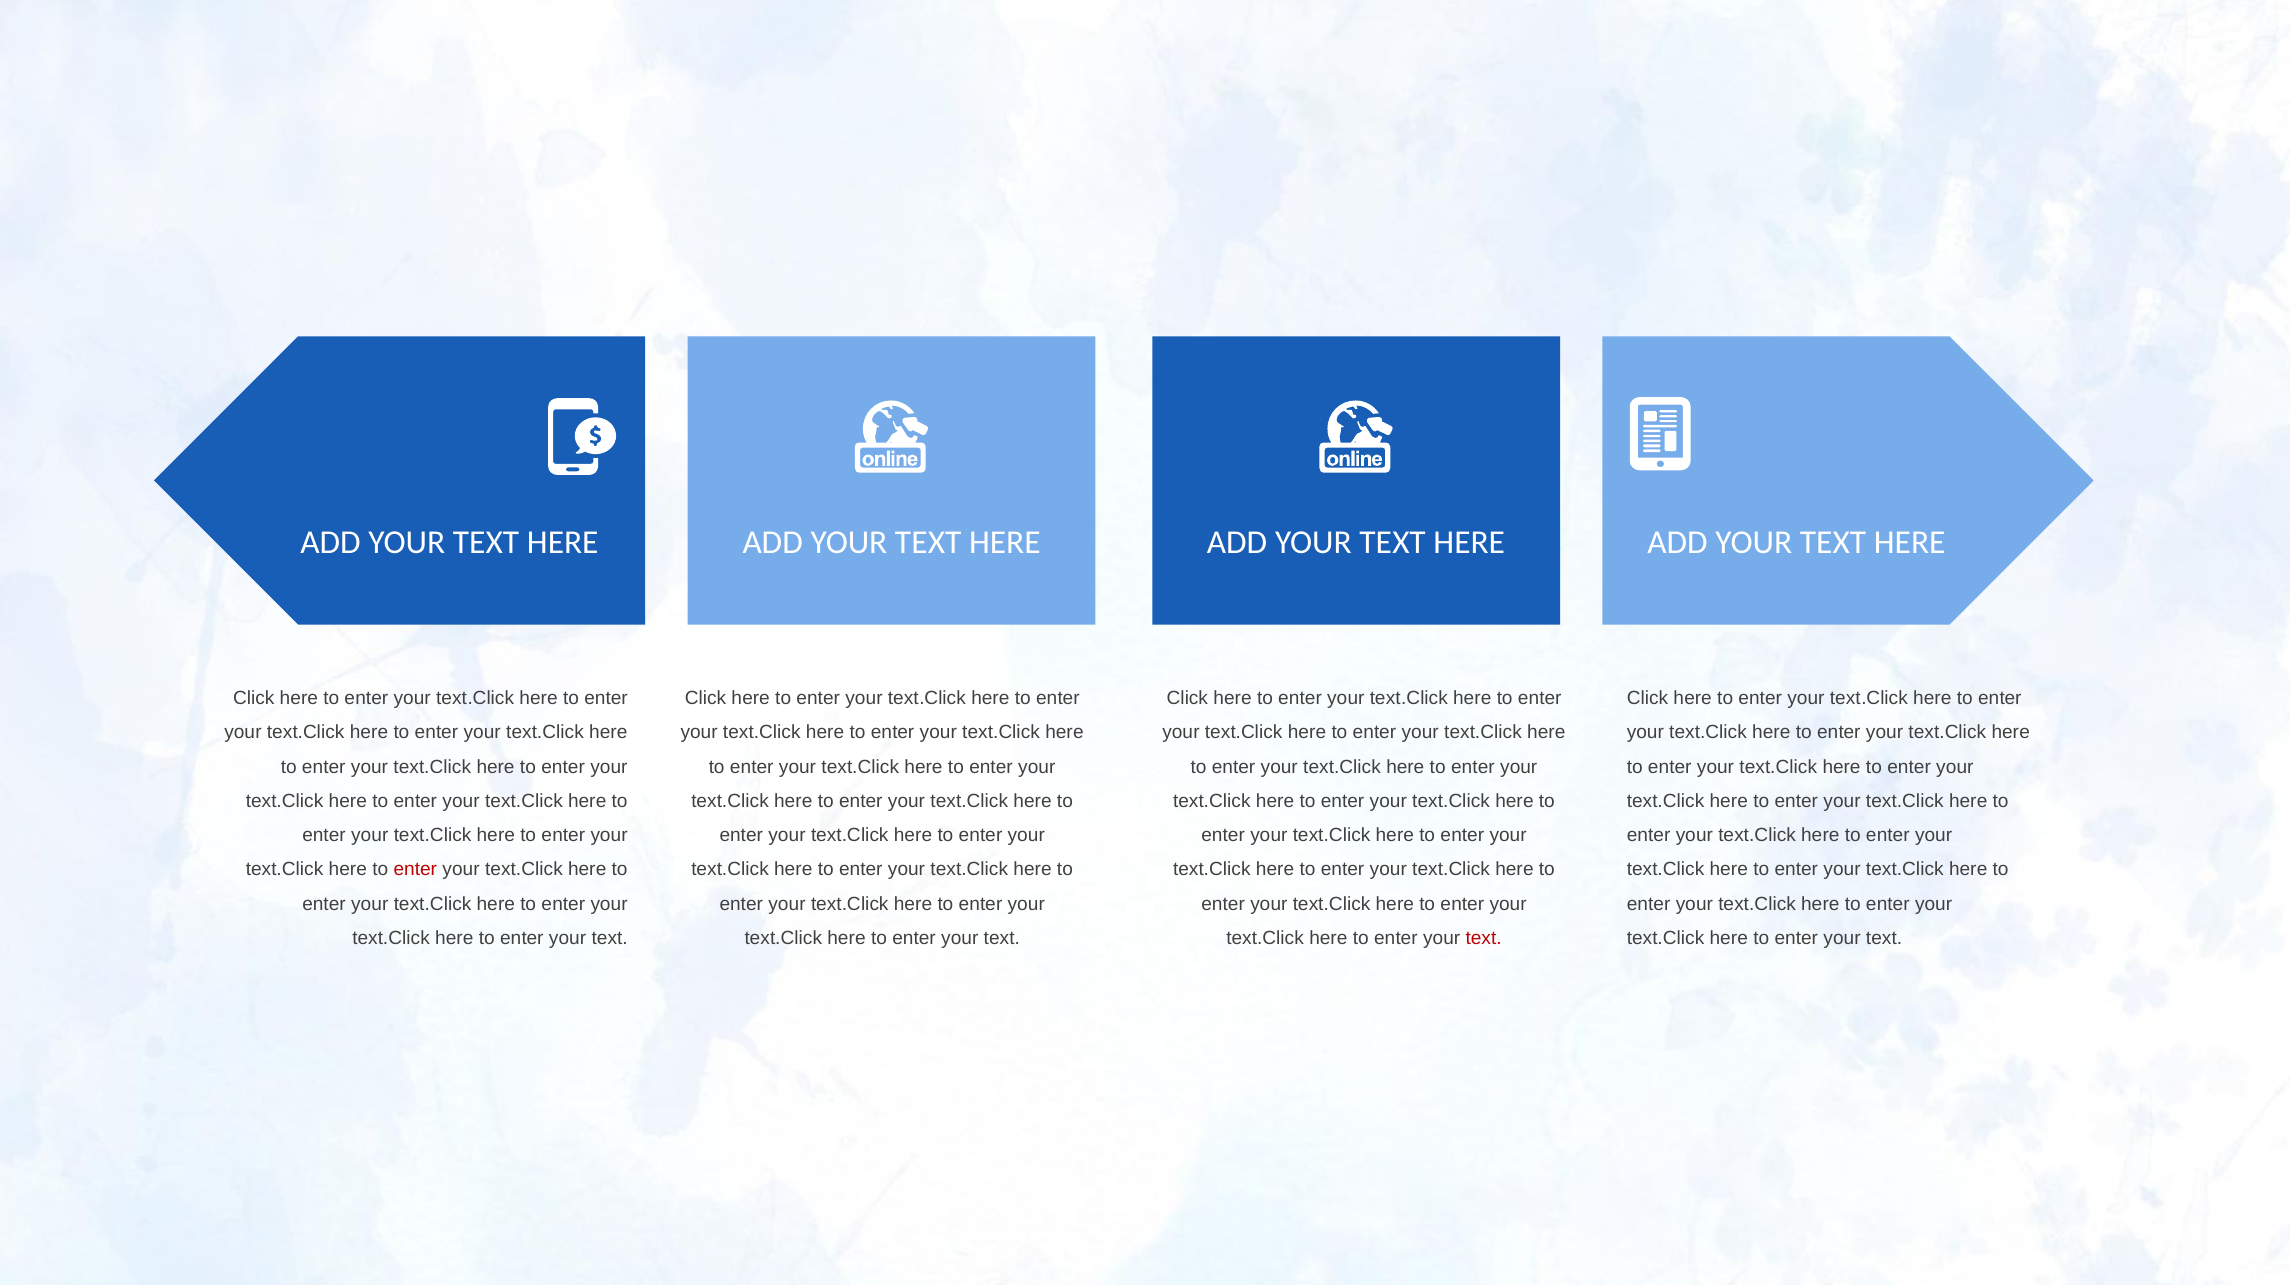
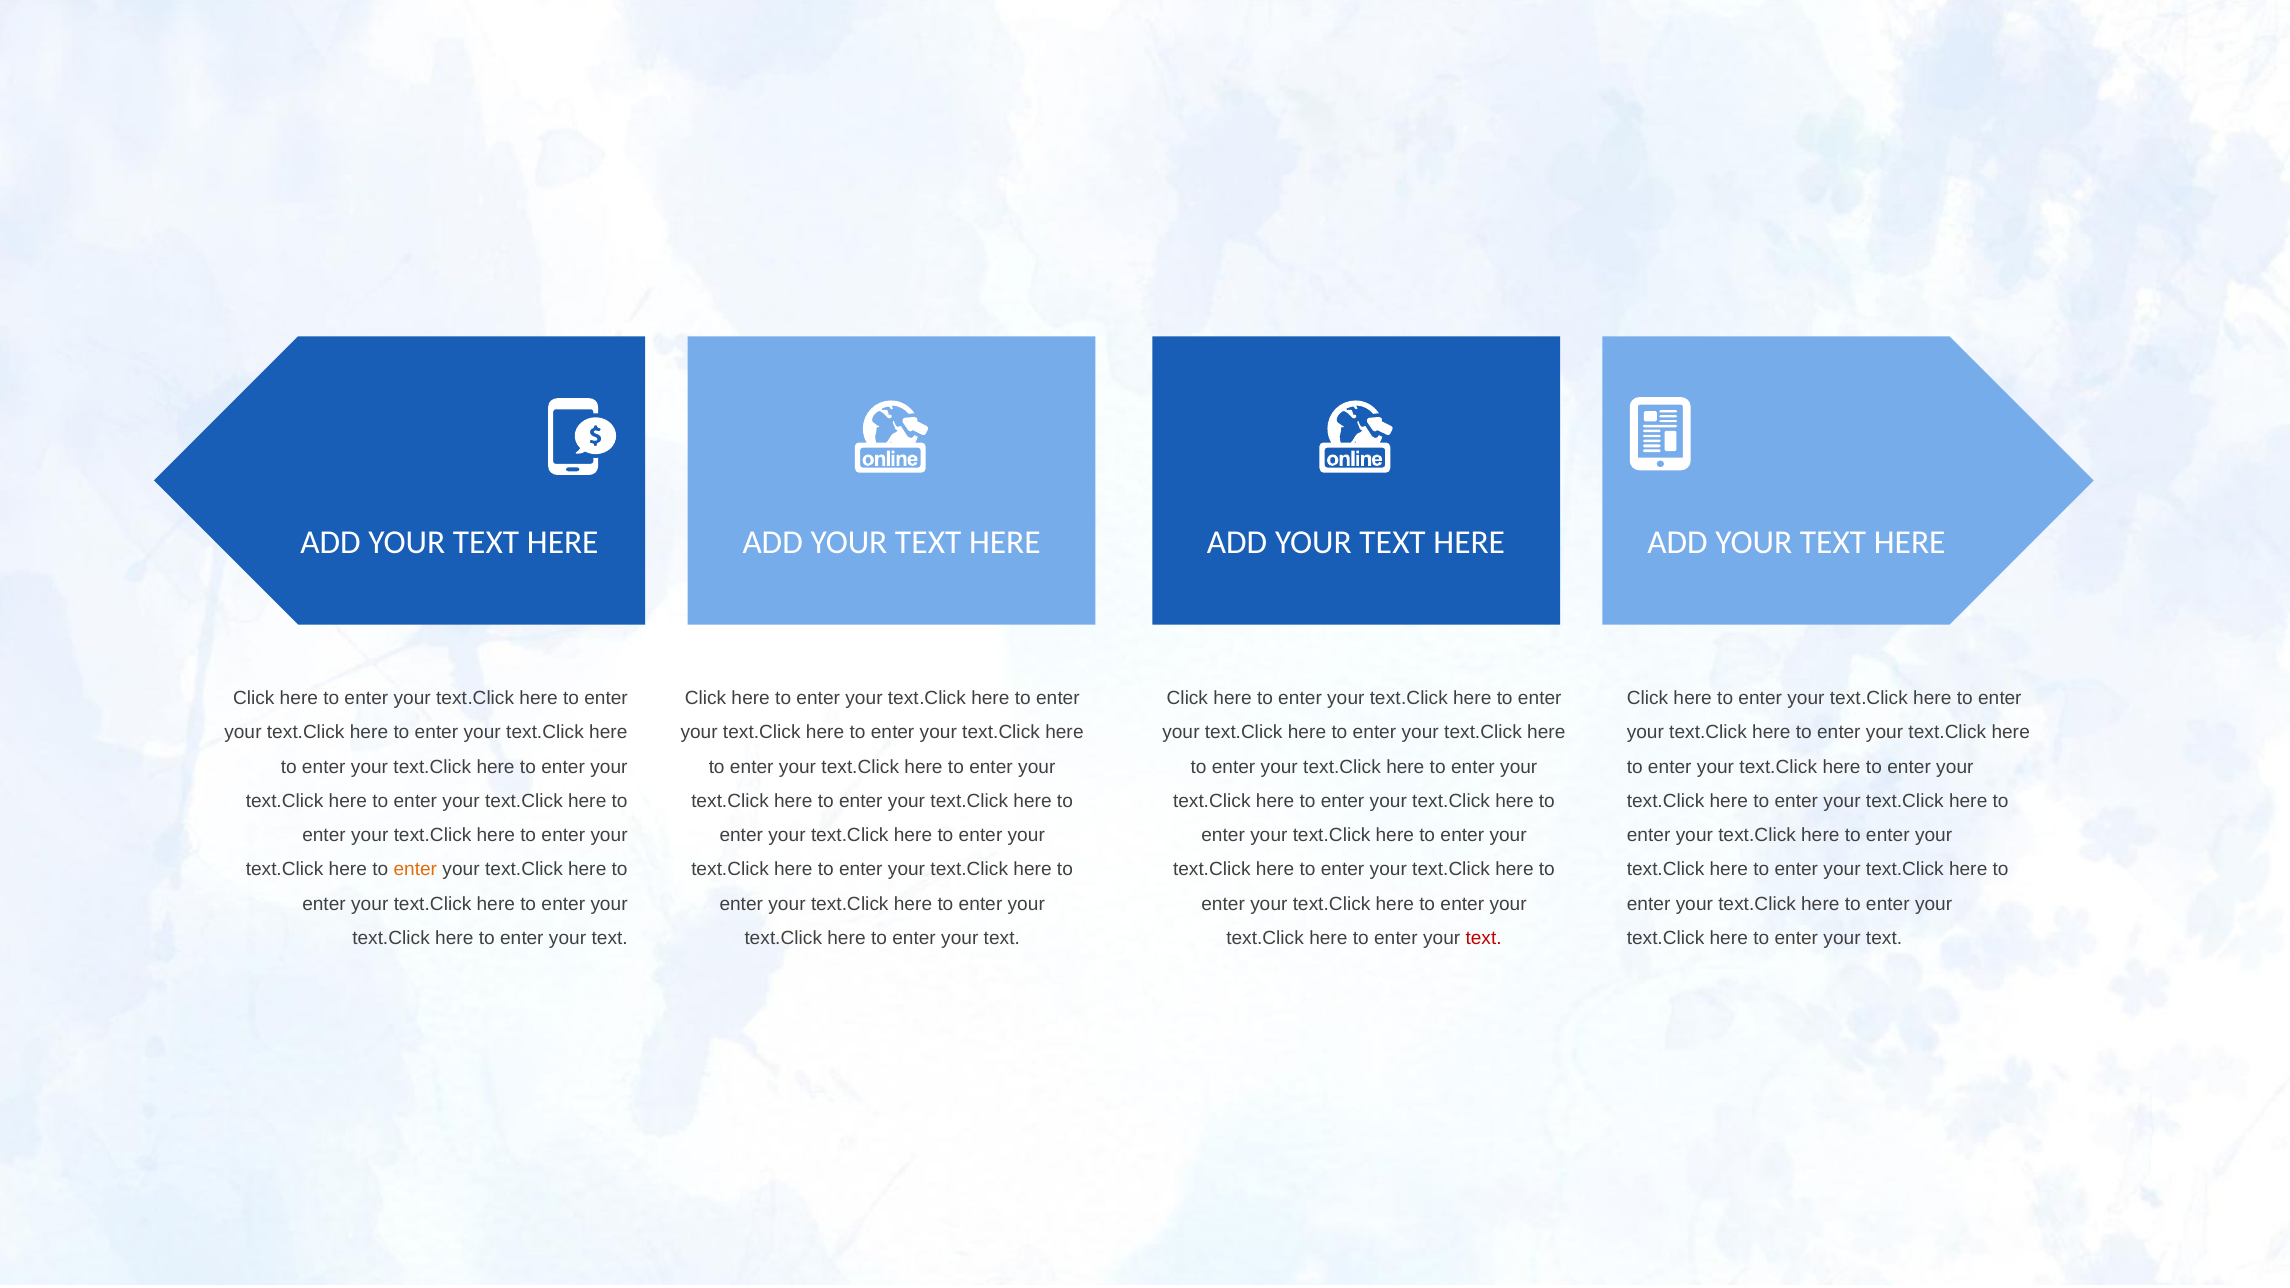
enter colour: red -> orange (415, 870)
